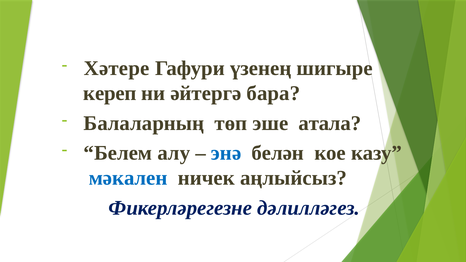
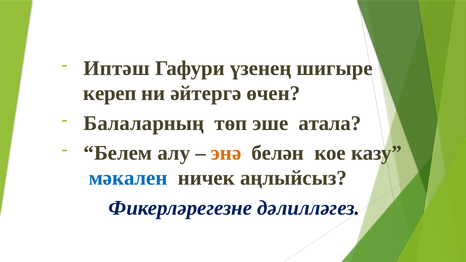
Хәтере: Хәтере -> Иптәш (117, 68)
бара: бара -> өчен (273, 93)
энә colour: blue -> orange (226, 153)
